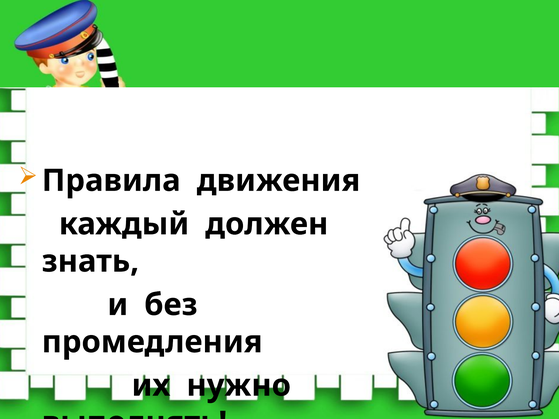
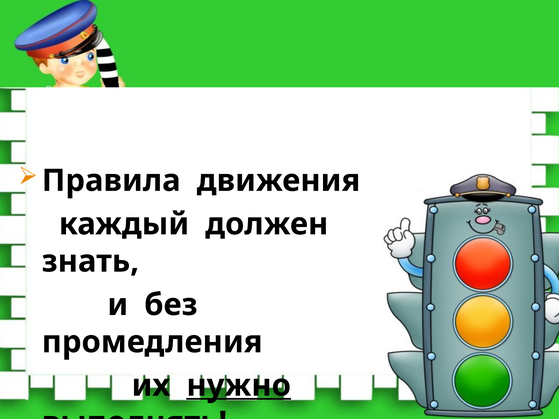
нужно underline: none -> present (239, 386)
